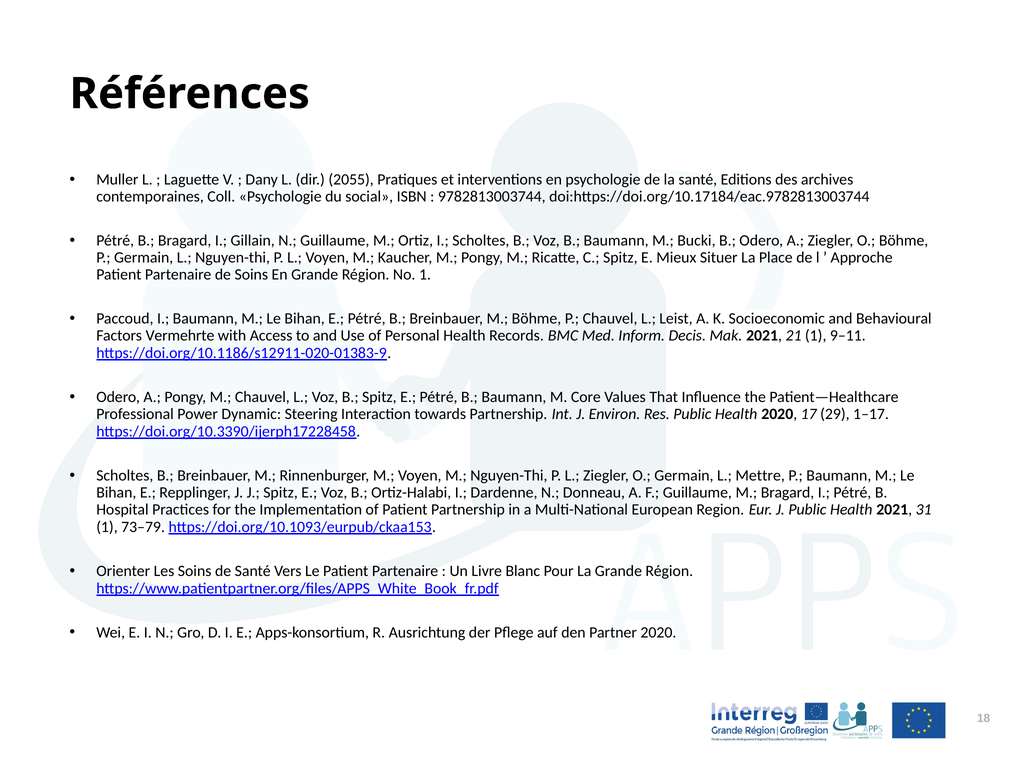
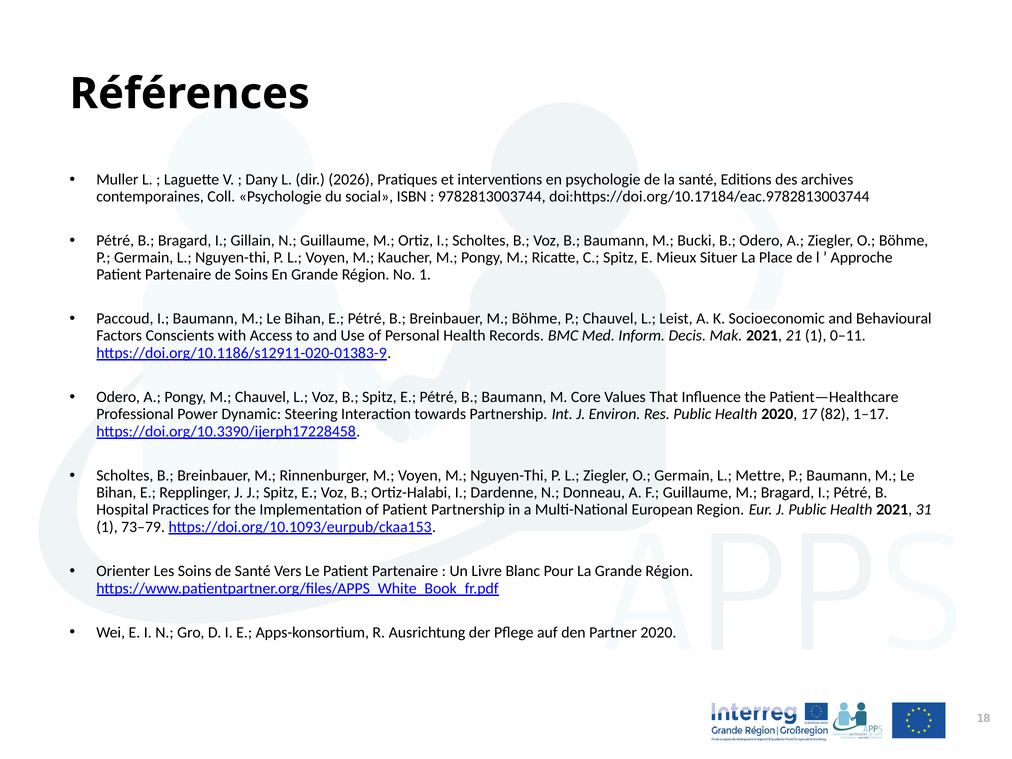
2055: 2055 -> 2026 (351, 179)
Vermehrte: Vermehrte -> Conscients (180, 336)
9–11: 9–11 -> 0–11 (848, 336)
29: 29 -> 82 (835, 414)
